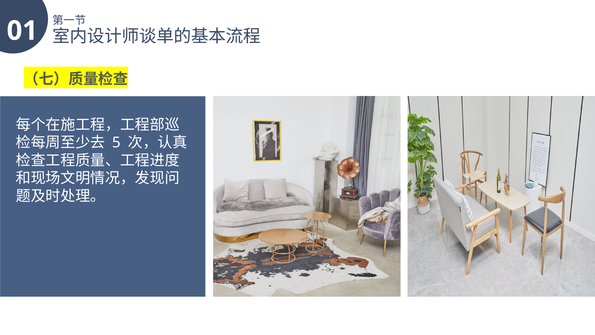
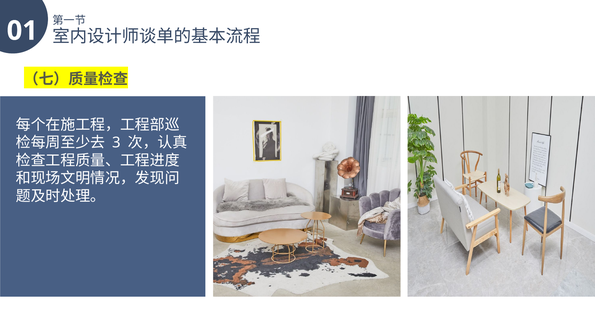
5: 5 -> 3 (116, 142)
